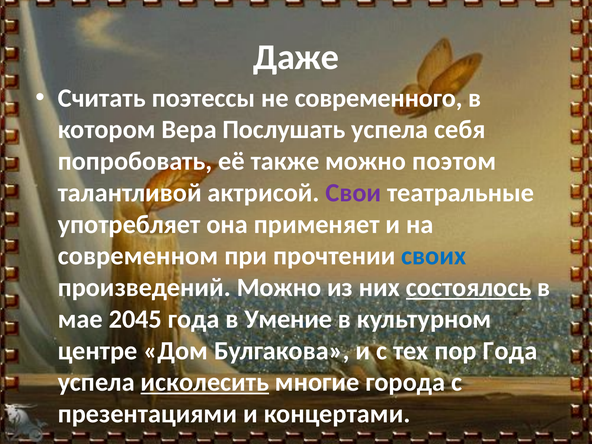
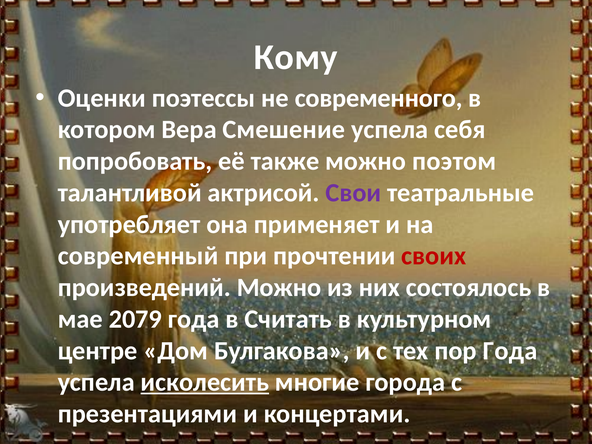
Даже: Даже -> Кому (296, 57)
Считать: Считать -> Оценки (102, 98)
Послушать: Послушать -> Смешение (284, 130)
современном: современном -> современный (138, 256)
своих colour: blue -> red (434, 256)
состоялось underline: present -> none (469, 288)
2045: 2045 -> 2079 (135, 319)
Умение: Умение -> Считать (288, 319)
